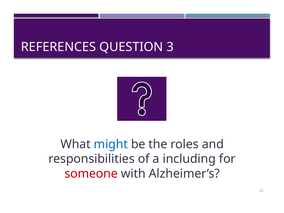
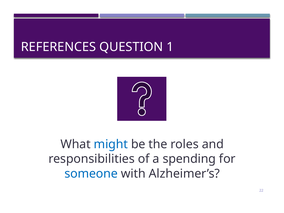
3: 3 -> 1 (170, 47)
including: including -> spending (189, 159)
someone colour: red -> blue (91, 174)
